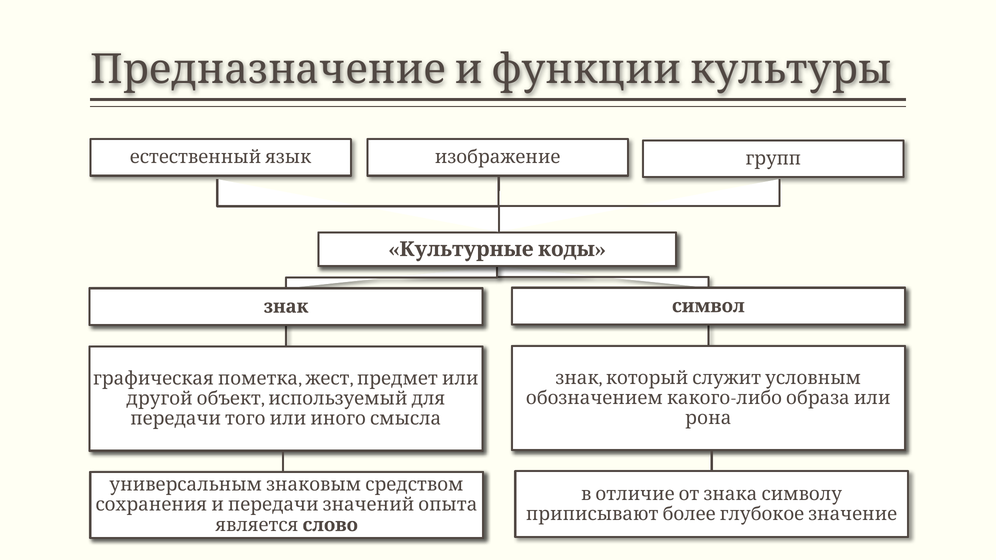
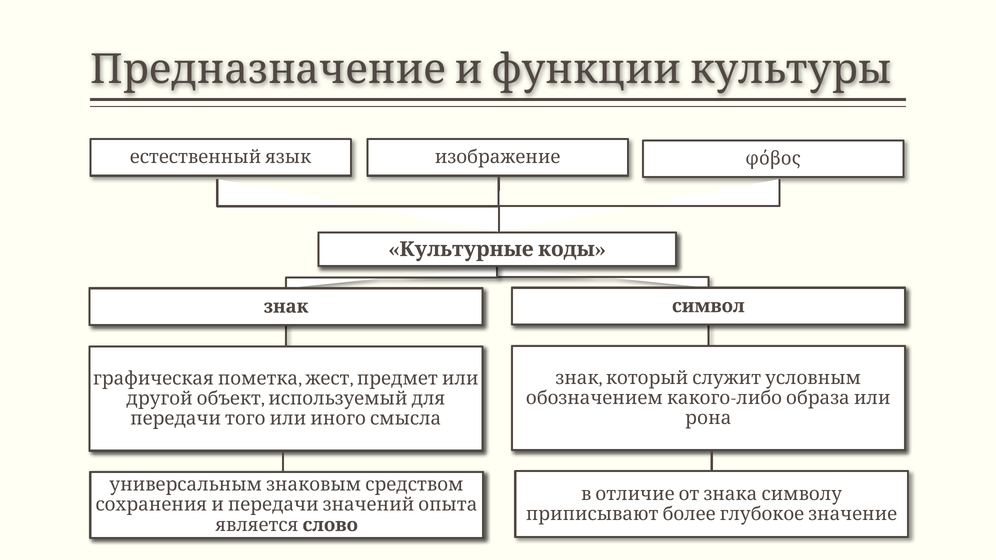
групп: групп -> φόβος (773, 159)
